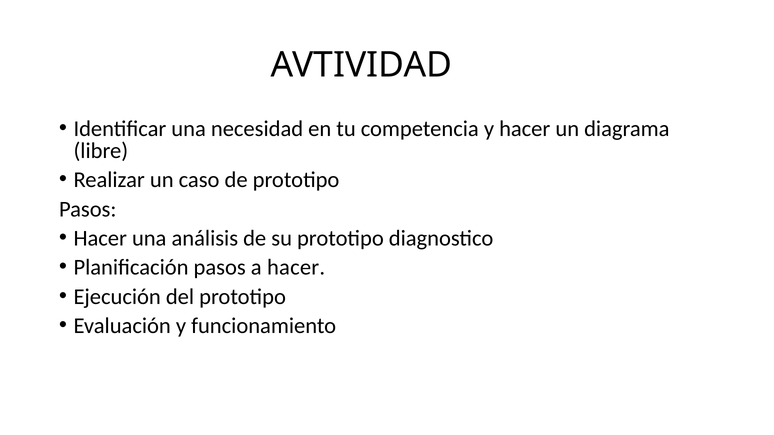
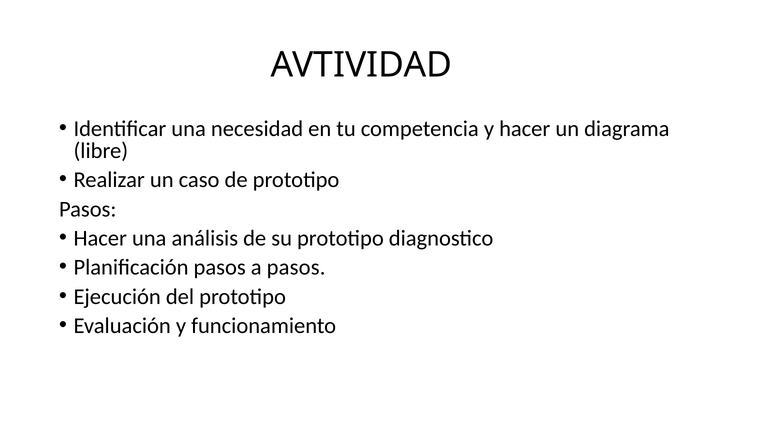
a hacer: hacer -> pasos (296, 268)
